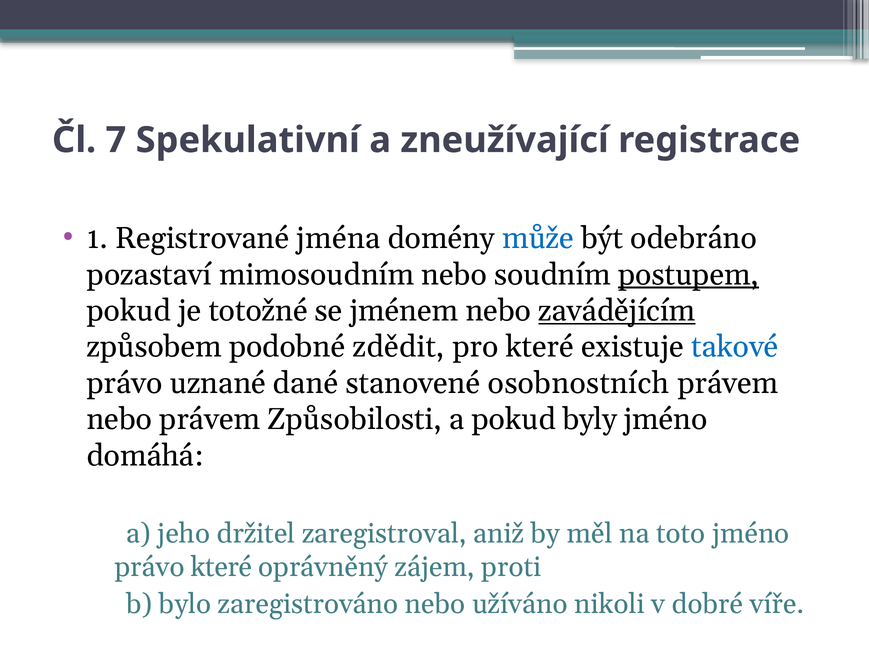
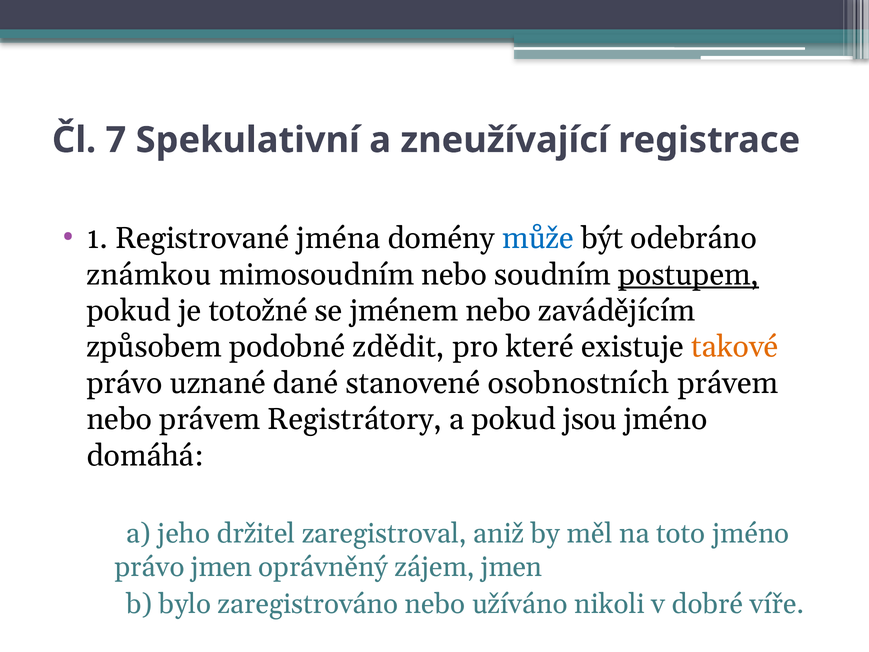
pozastaví: pozastaví -> známkou (149, 274)
zavádějícím underline: present -> none (617, 311)
takové colour: blue -> orange (735, 347)
Způsobilosti: Způsobilosti -> Registrátory (355, 419)
byly: byly -> jsou (590, 419)
právo které: které -> jmen (222, 567)
zájem proti: proti -> jmen (511, 567)
